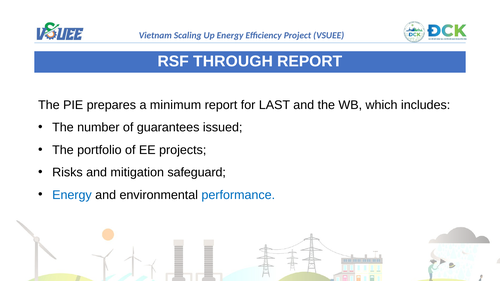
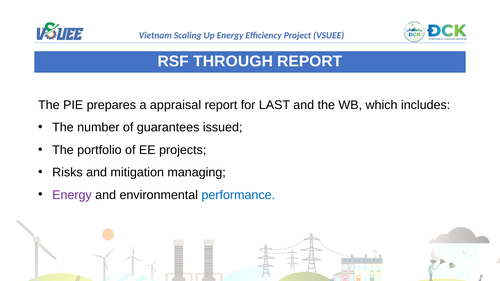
minimum: minimum -> appraisal (176, 105)
safeguard: safeguard -> managing (197, 173)
Energy colour: blue -> purple (72, 195)
